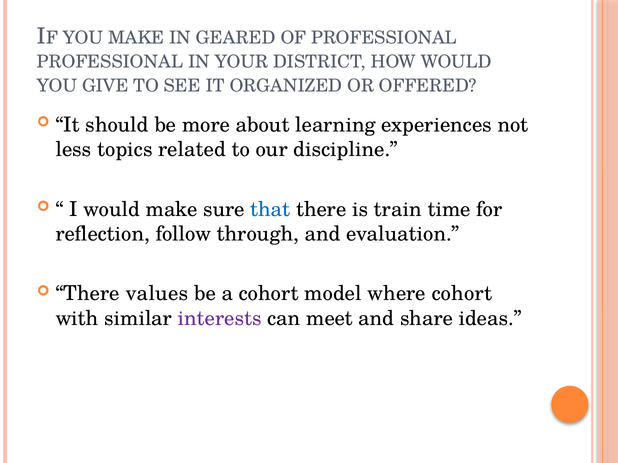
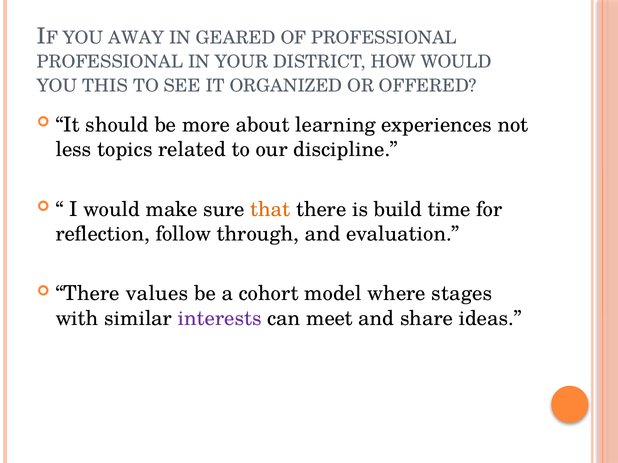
YOU MAKE: MAKE -> AWAY (136, 38)
GIVE: GIVE -> THIS (105, 86)
that colour: blue -> orange (270, 209)
train: train -> build (398, 209)
where cohort: cohort -> stages (462, 294)
